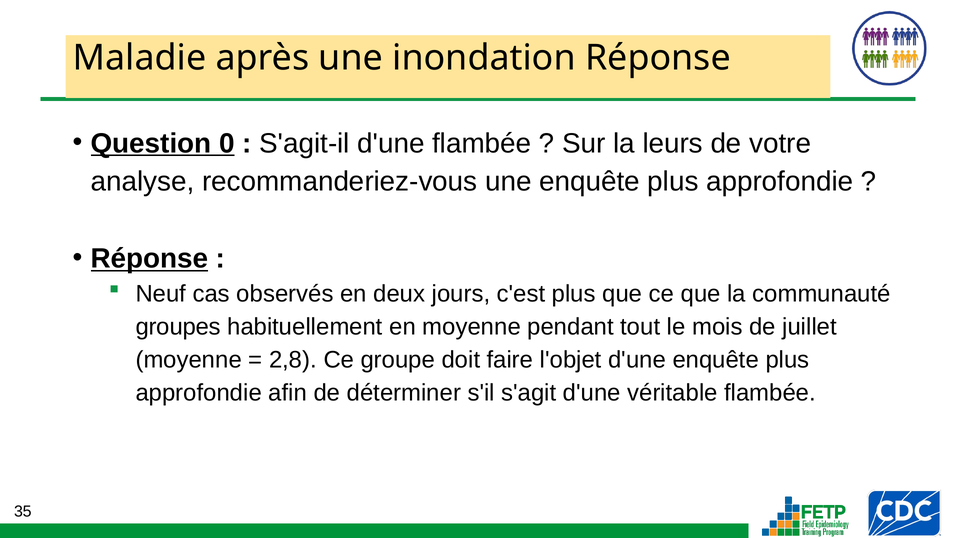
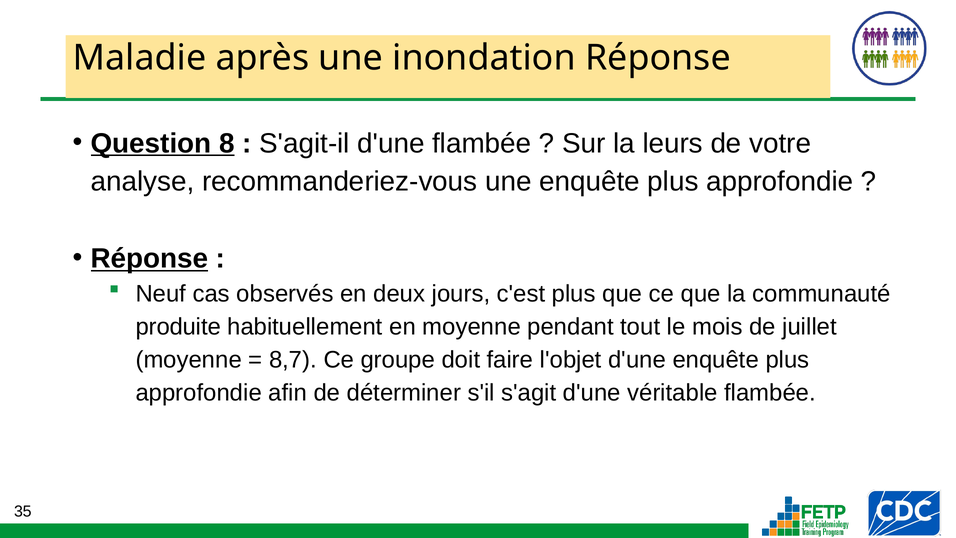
0: 0 -> 8 (227, 143)
groupes: groupes -> produite (178, 327)
2,8: 2,8 -> 8,7 (293, 360)
